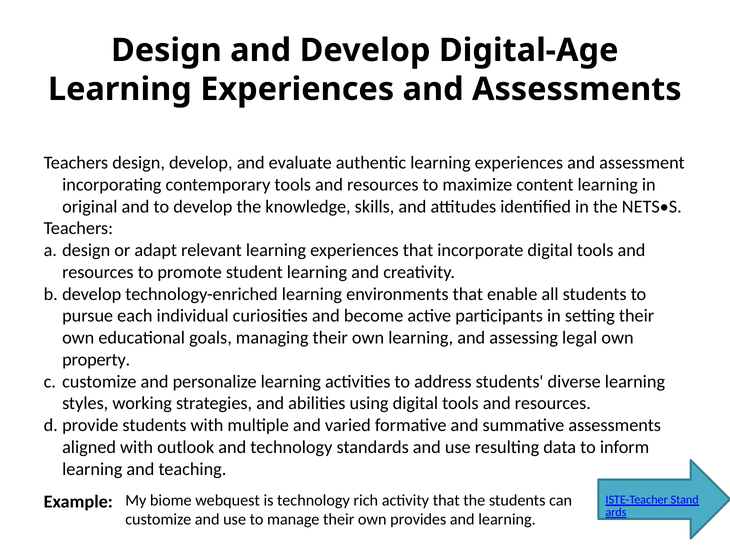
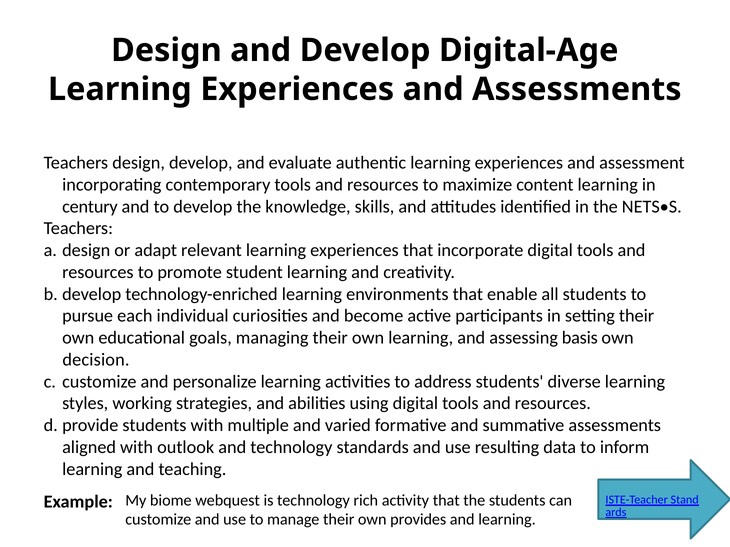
original: original -> century (90, 207)
legal: legal -> basis (580, 338)
property: property -> decision (96, 360)
